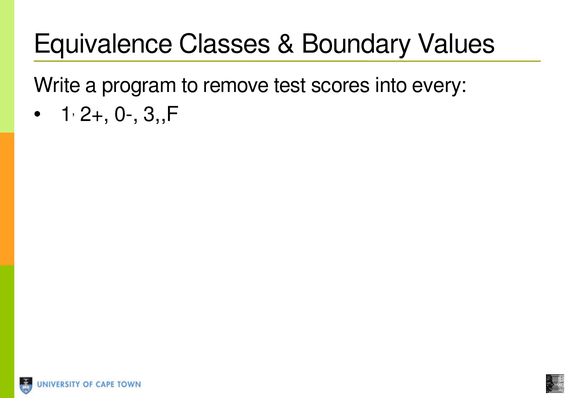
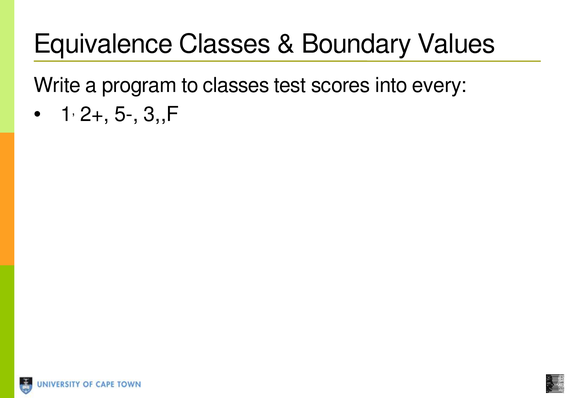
to remove: remove -> classes (236, 85)
0-: 0- -> 5- (126, 114)
